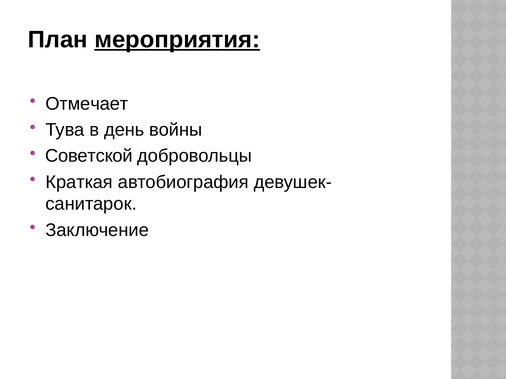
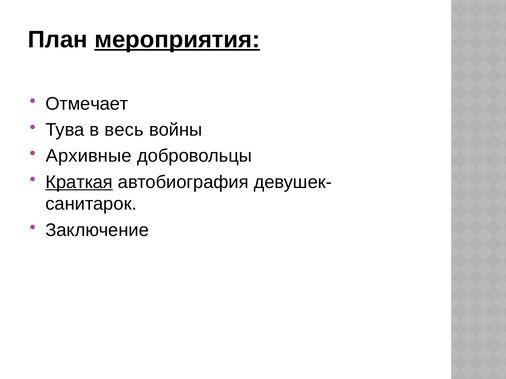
день: день -> весь (124, 130)
Советской: Советской -> Архивные (89, 156)
Краткая underline: none -> present (79, 182)
